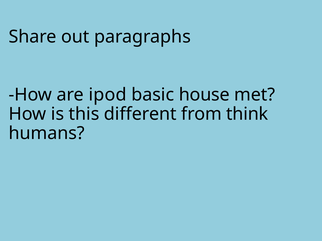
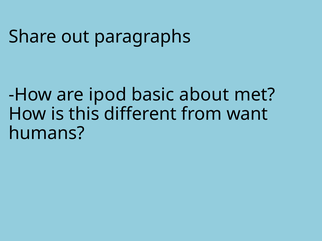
house: house -> about (204, 95)
think: think -> want (247, 114)
